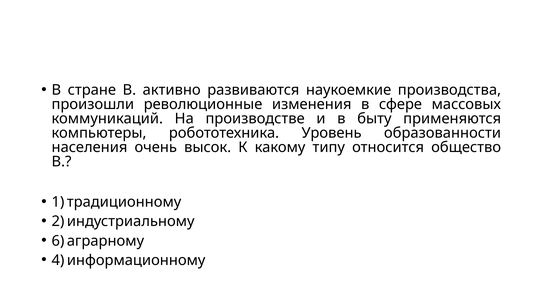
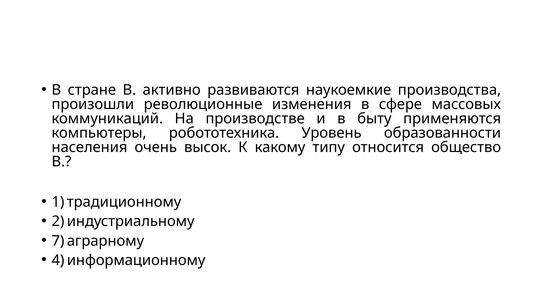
6: 6 -> 7 (58, 240)
